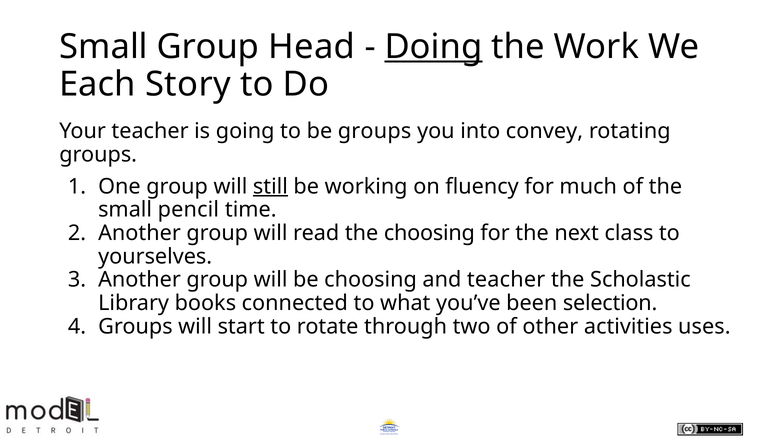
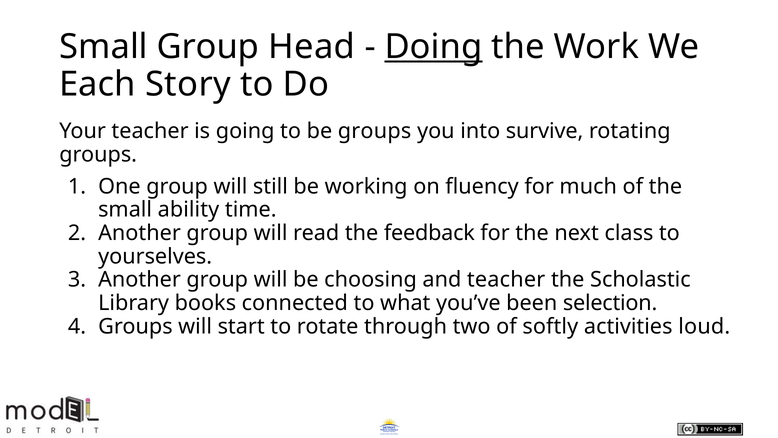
convey: convey -> survive (545, 131)
still underline: present -> none (270, 186)
pencil: pencil -> ability (188, 210)
the choosing: choosing -> feedback (429, 233)
other: other -> softly (550, 326)
uses: uses -> loud (704, 326)
